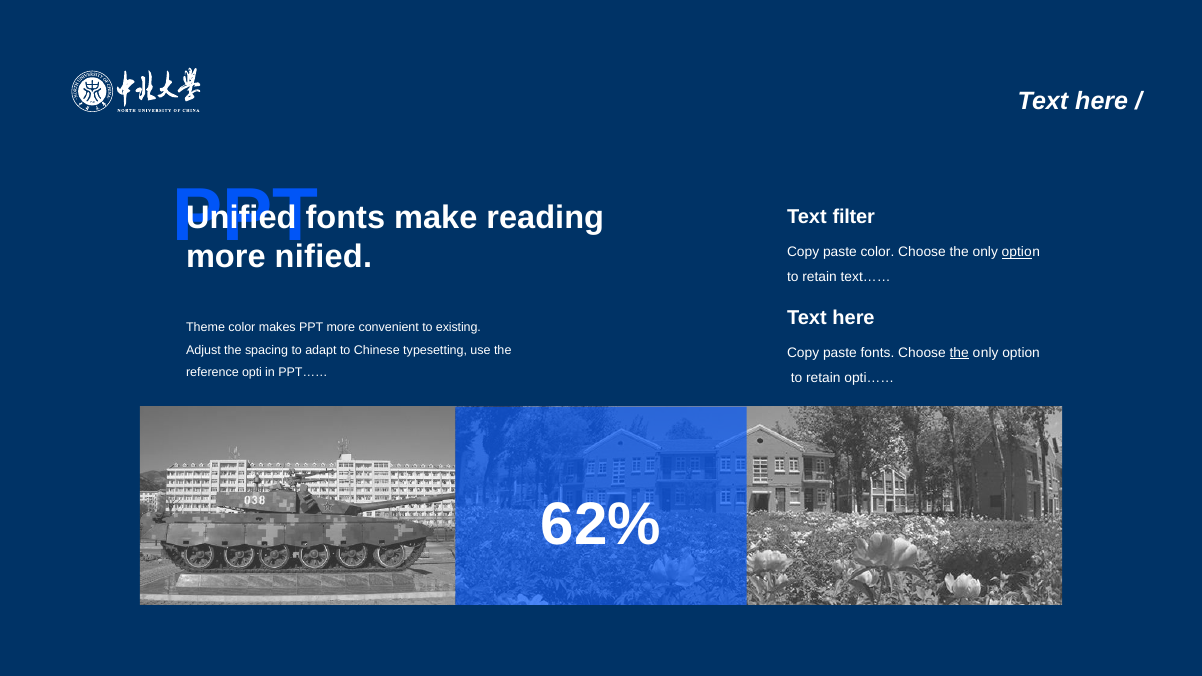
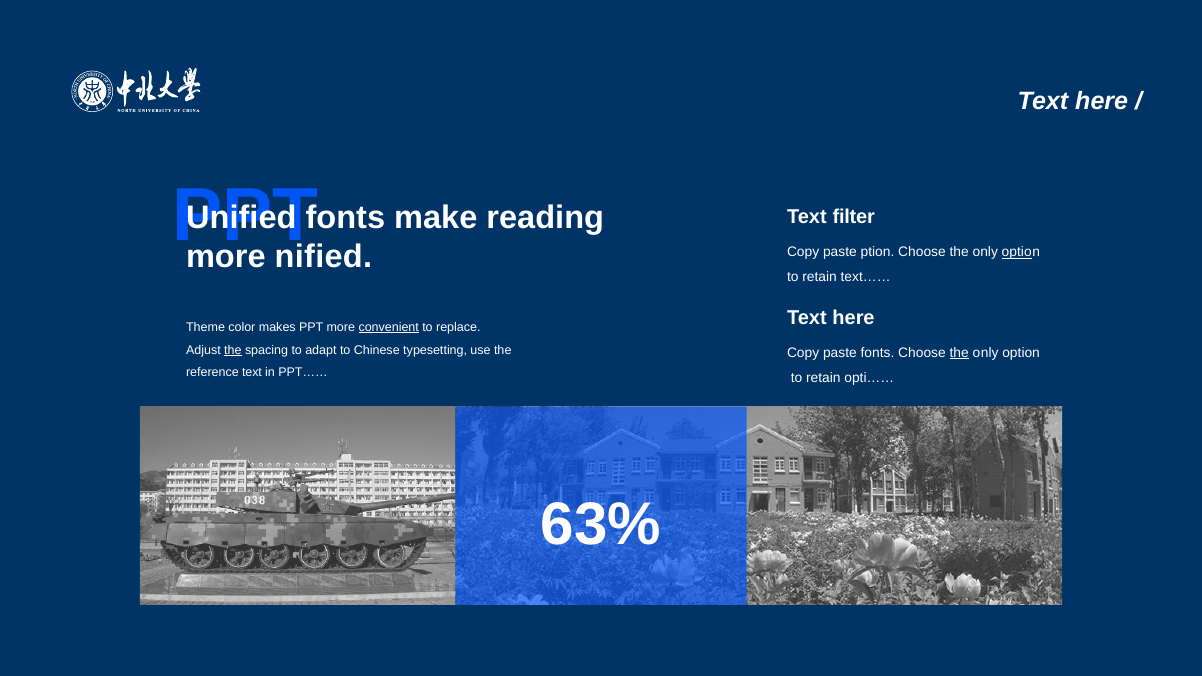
paste color: color -> ption (877, 252)
convenient underline: none -> present (389, 327)
existing: existing -> replace (458, 327)
the underline: none -> present (233, 350)
reference opti: opti -> text (252, 373)
2%: 2% -> 3% (618, 525)
